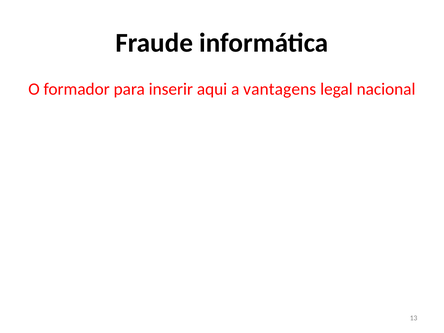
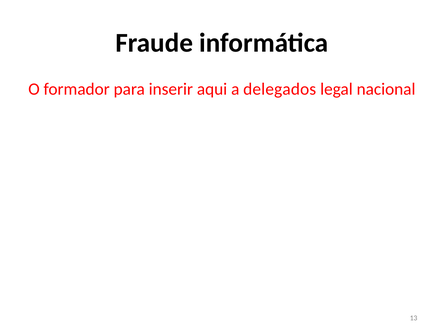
vantagens: vantagens -> delegados (280, 89)
